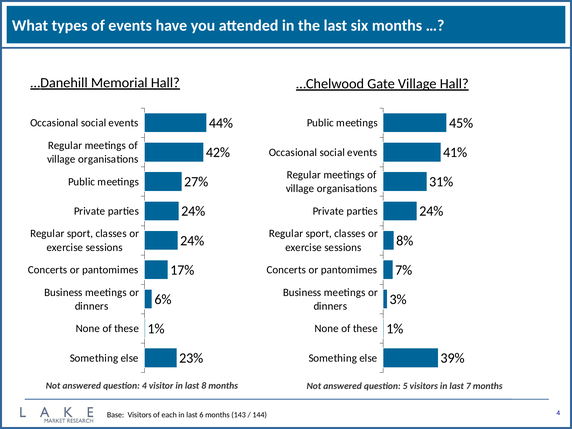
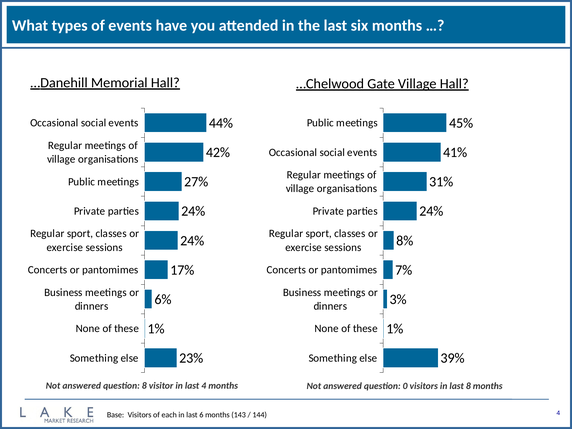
question 4: 4 -> 8 (144, 386)
last 8: 8 -> 4 (204, 386)
5: 5 -> 0 (405, 386)
last 7: 7 -> 8 (468, 386)
